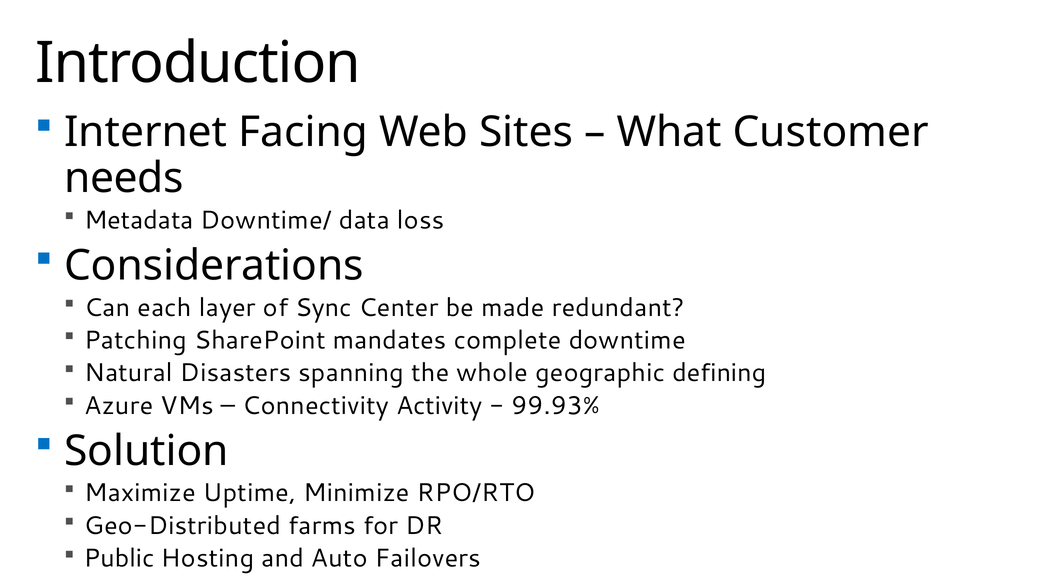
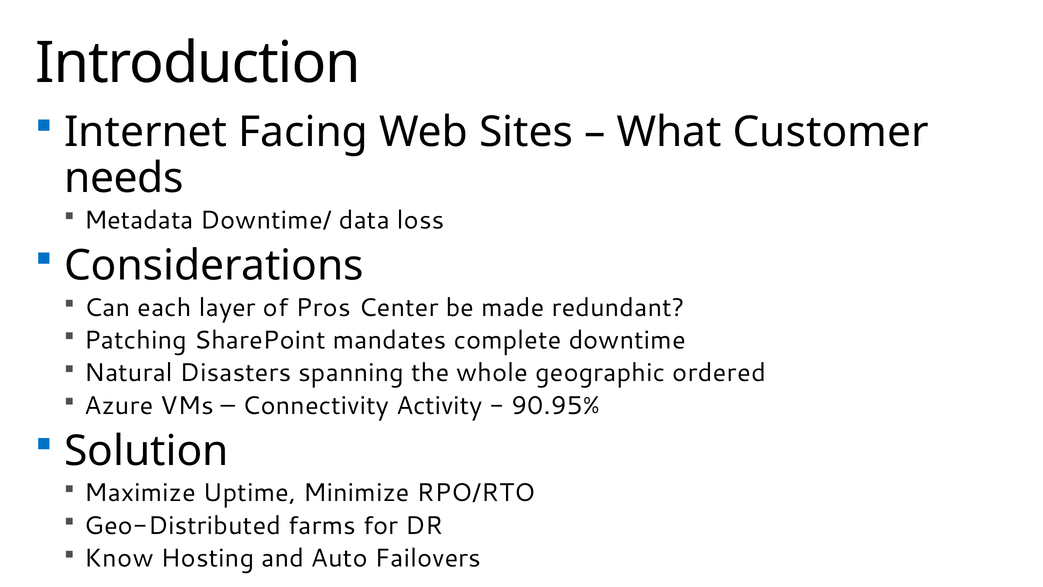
Sync: Sync -> Pros (323, 307)
defining: defining -> ordered (719, 373)
99.93%: 99.93% -> 90.95% (555, 405)
Public: Public -> Know (119, 558)
